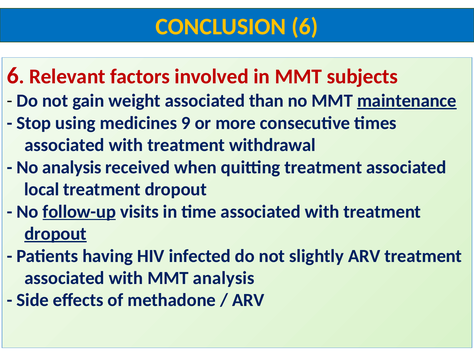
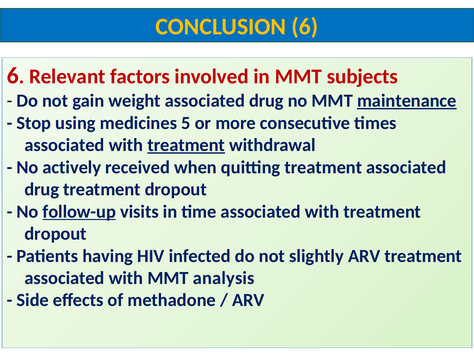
weight associated than: than -> drug (266, 101)
9: 9 -> 5 (186, 123)
treatment underline: none -> present (186, 145)
No analysis: analysis -> actively (72, 167)
local: local -> drug (42, 189)
dropout underline: present -> none (56, 233)
